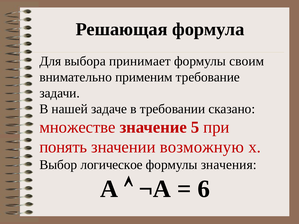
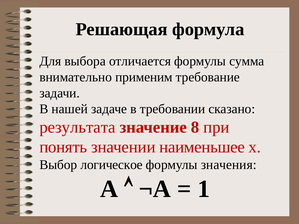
принимает: принимает -> отличается (140, 61)
своим: своим -> сумма (247, 61)
множестве: множестве -> результата (77, 127)
5: 5 -> 8 (195, 127)
возможную: возможную -> наименьшее (202, 147)
6: 6 -> 1 (204, 189)
